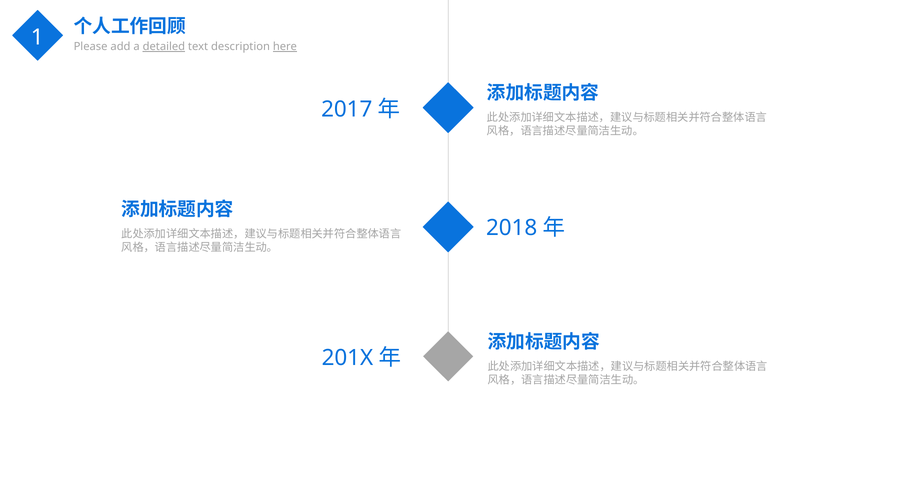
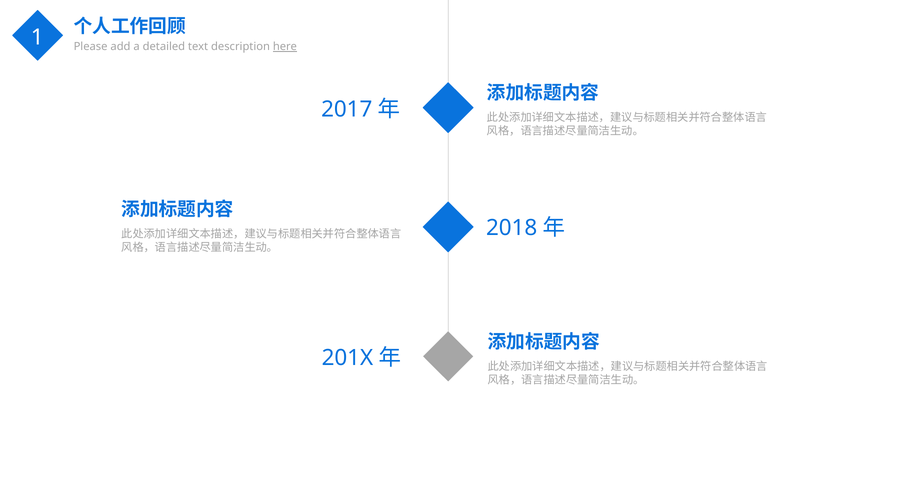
detailed underline: present -> none (164, 47)
